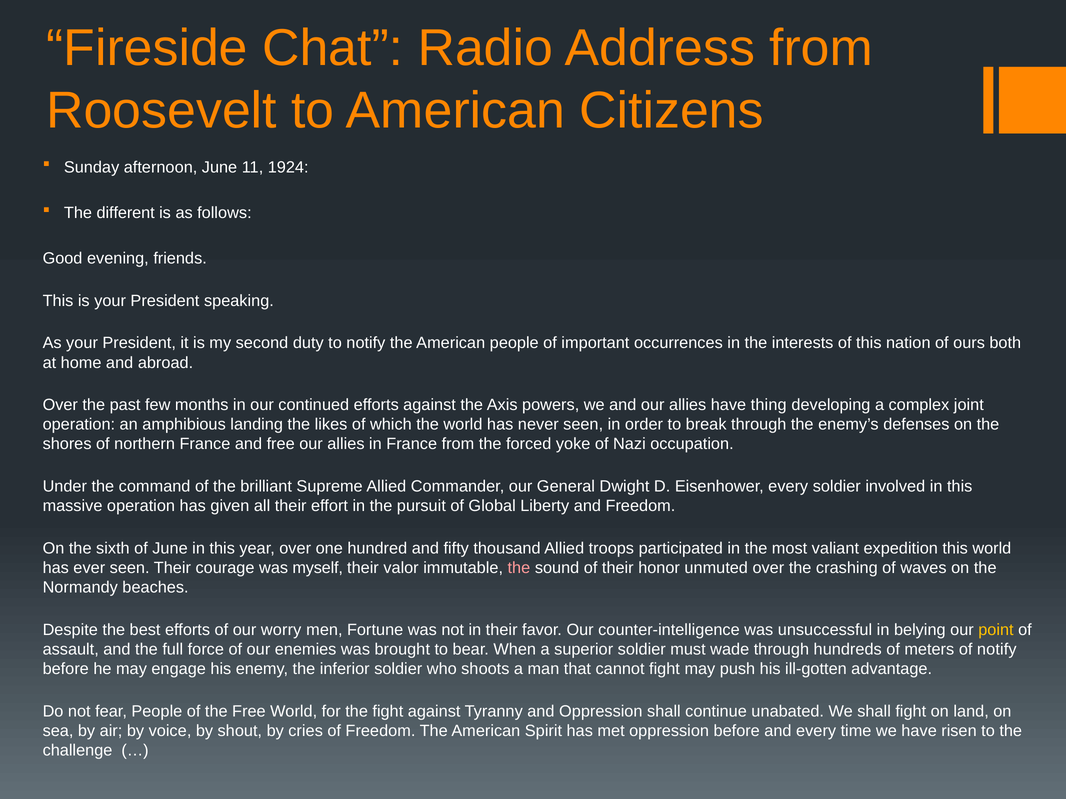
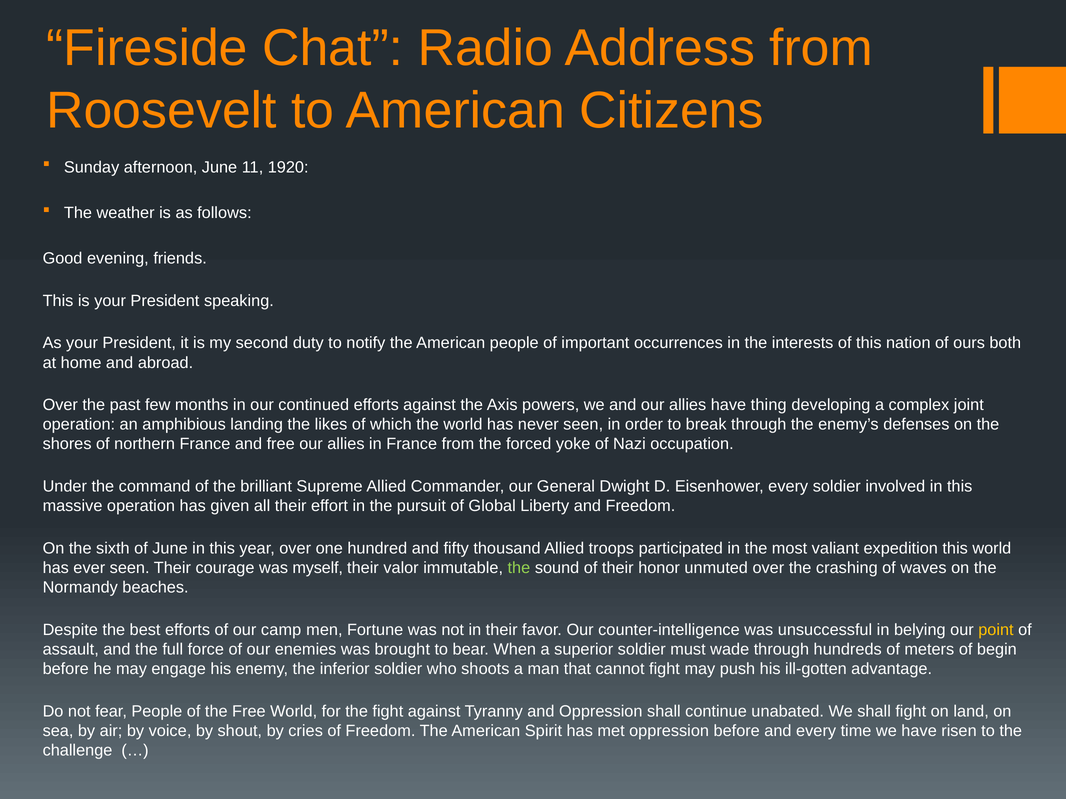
1924: 1924 -> 1920 (288, 167)
different: different -> weather (126, 213)
the colour: pink -> light green (519, 568)
worry: worry -> camp (281, 630)
of notify: notify -> begin (997, 650)
